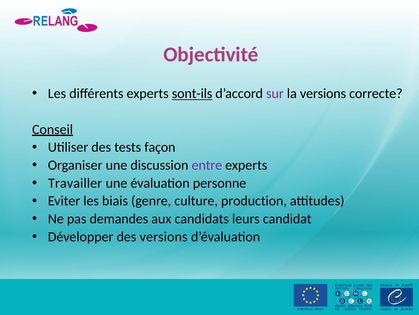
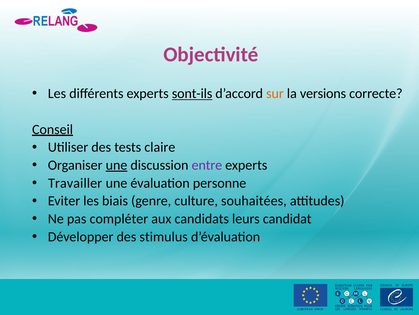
sur colour: purple -> orange (275, 93)
façon: façon -> claire (160, 147)
une underline: none -> present (116, 165)
production: production -> souhaitées (254, 201)
demandes: demandes -> compléter (119, 218)
des versions: versions -> stimulus (164, 236)
